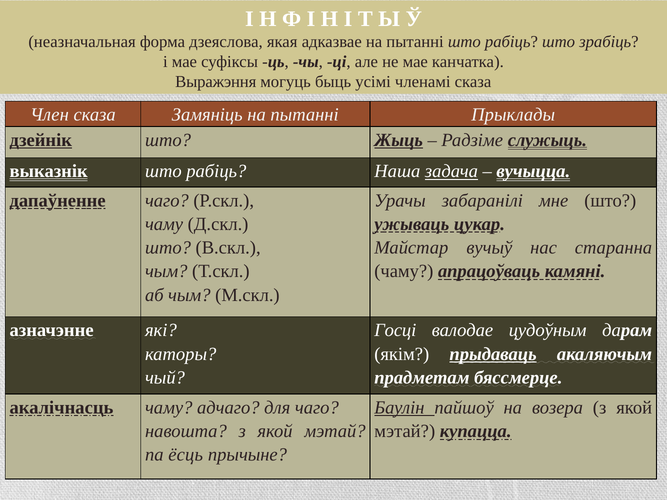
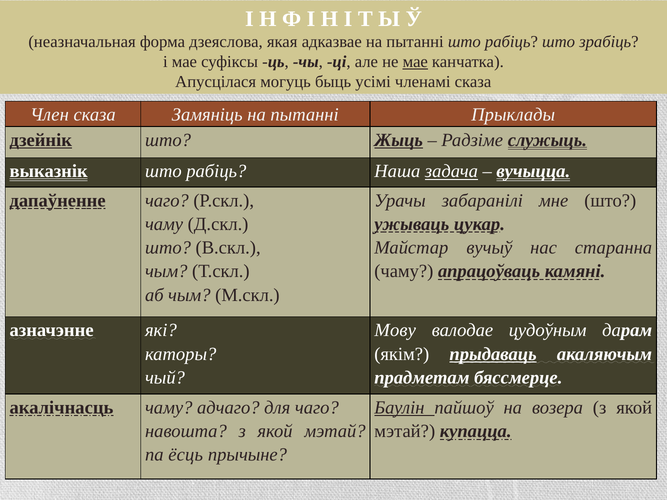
мае underline: none -> present (415, 62)
Выражэння: Выражэння -> Апусцілася (216, 82)
Госці: Госці -> Мову (395, 330)
